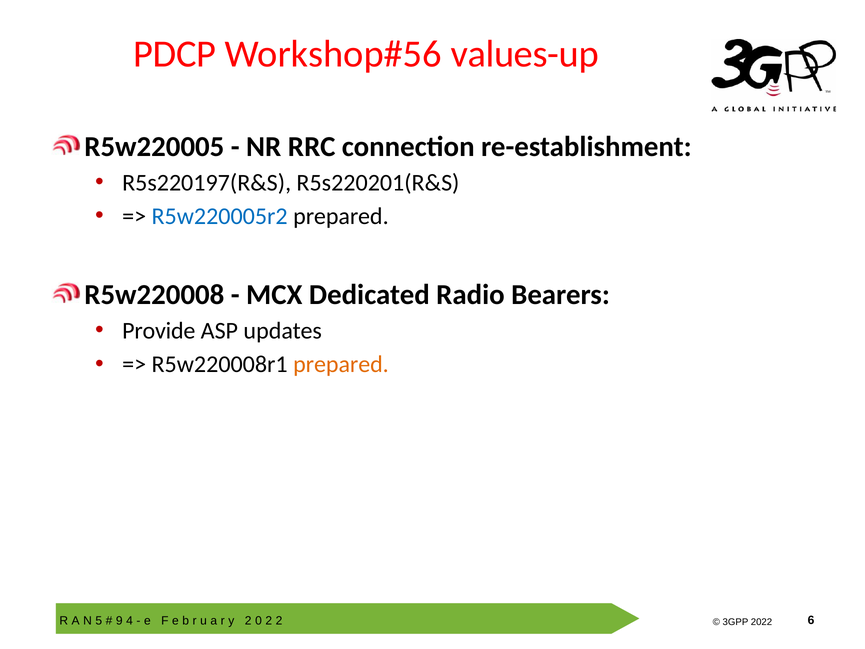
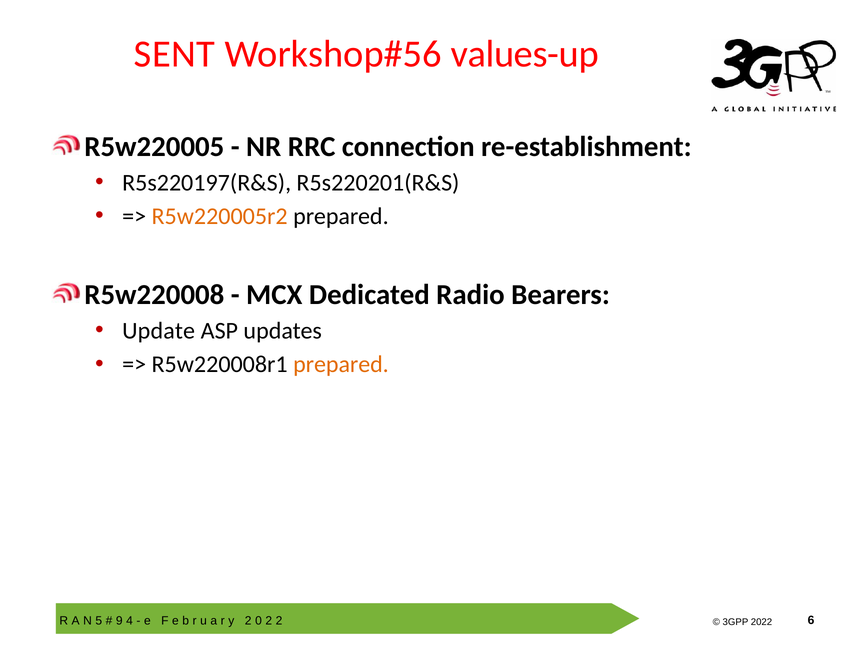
PDCP: PDCP -> SENT (175, 54)
R5w220005r2 colour: blue -> orange (220, 216)
Provide: Provide -> Update (159, 331)
